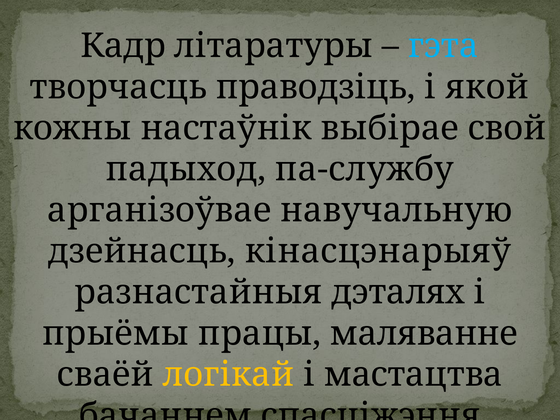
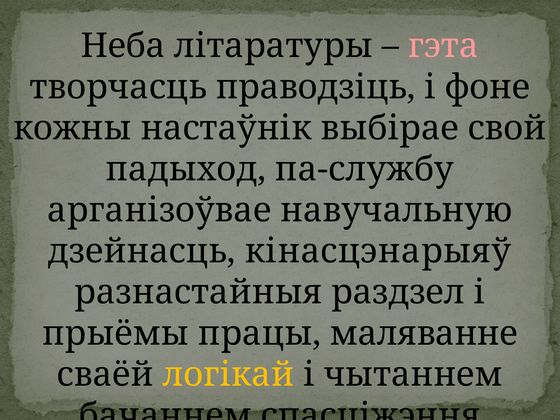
Кадр: Кадр -> Неба (123, 46)
гэта colour: light blue -> pink (443, 46)
якой: якой -> фоне (487, 87)
дэталях: дэталях -> раздзел (398, 292)
мастацтва: мастацтва -> чытаннем (413, 374)
